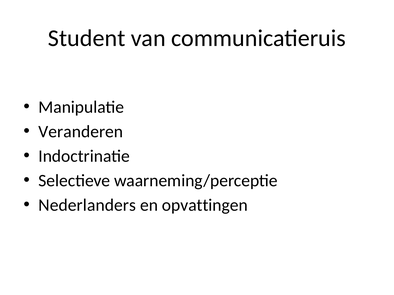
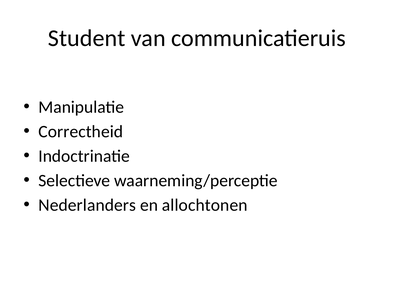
Veranderen: Veranderen -> Correctheid (81, 132)
opvattingen: opvattingen -> allochtonen (205, 205)
